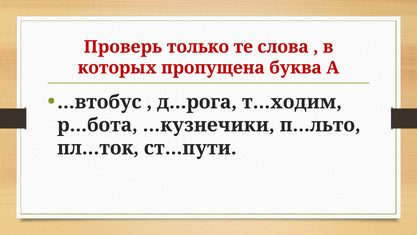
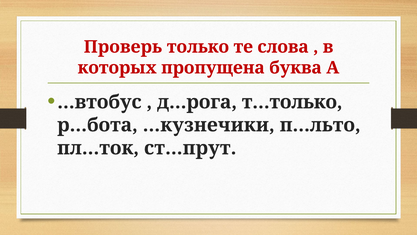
т…ходим: т…ходим -> т…только (292, 102)
ст…пути: ст…пути -> ст…прут (190, 148)
